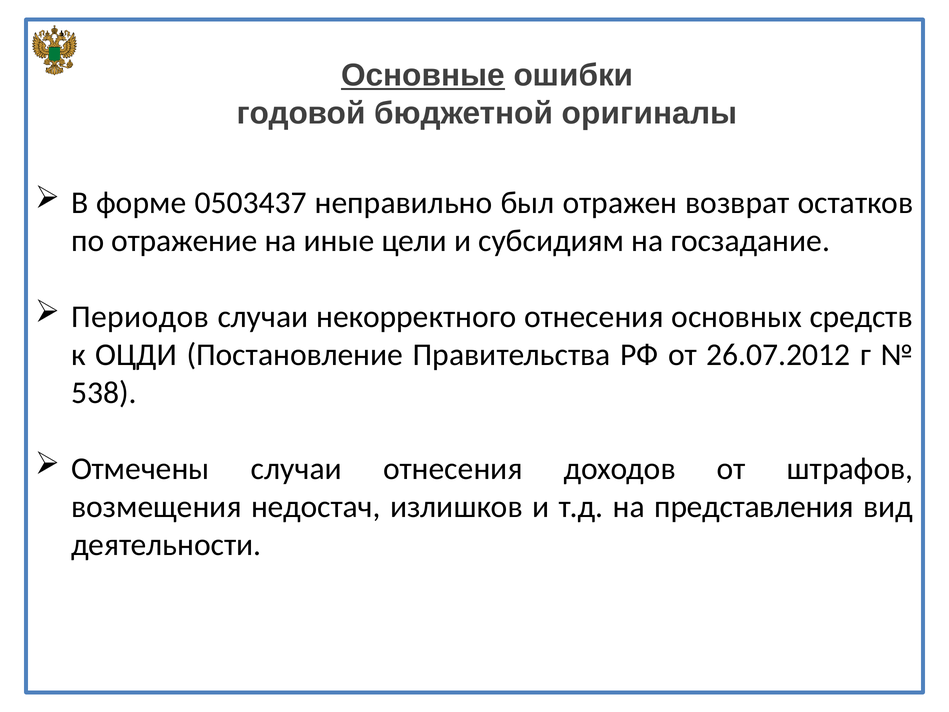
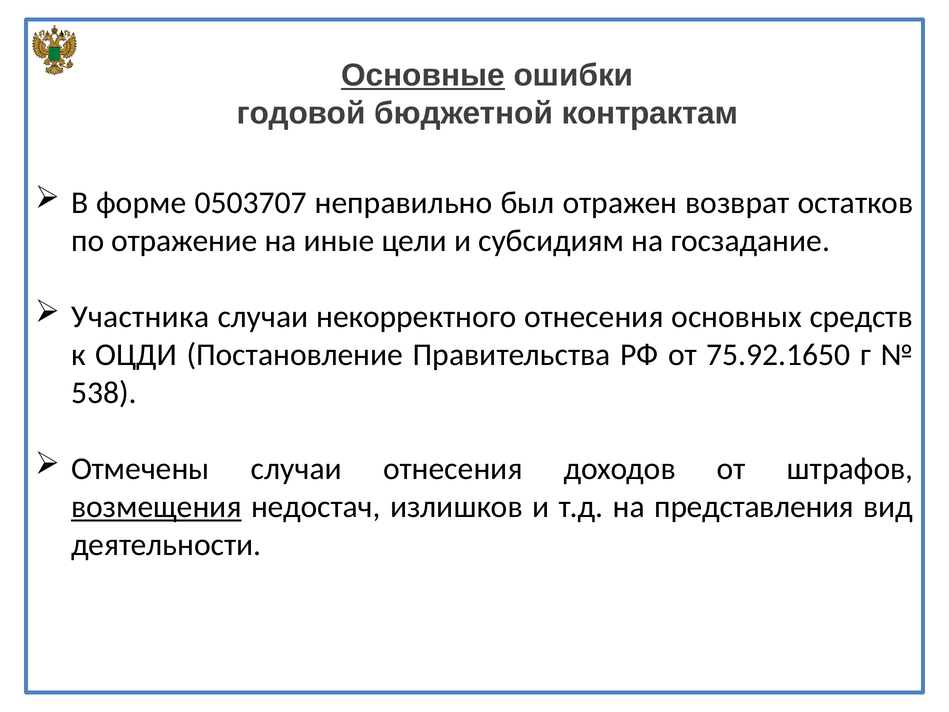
оригиналы: оригиналы -> контрактам (650, 113)
0503437: 0503437 -> 0503707 (251, 203)
Периодов: Периодов -> Участника (140, 317)
26.07.2012: 26.07.2012 -> 75.92.1650 (778, 355)
возмещения underline: none -> present (156, 507)
